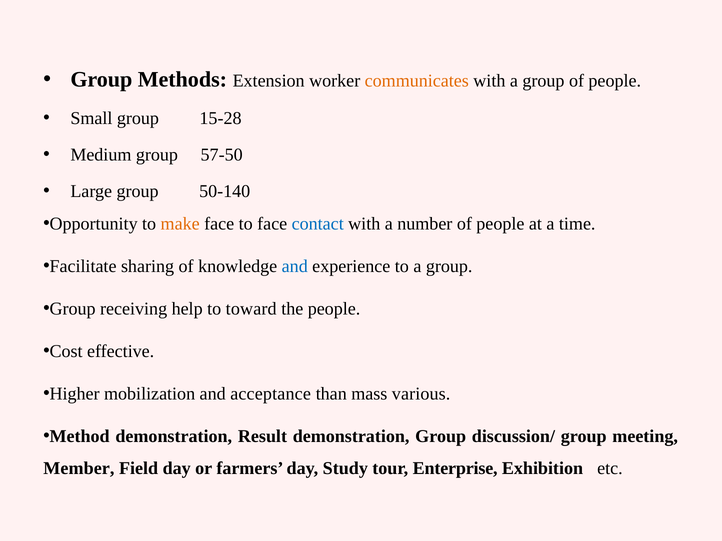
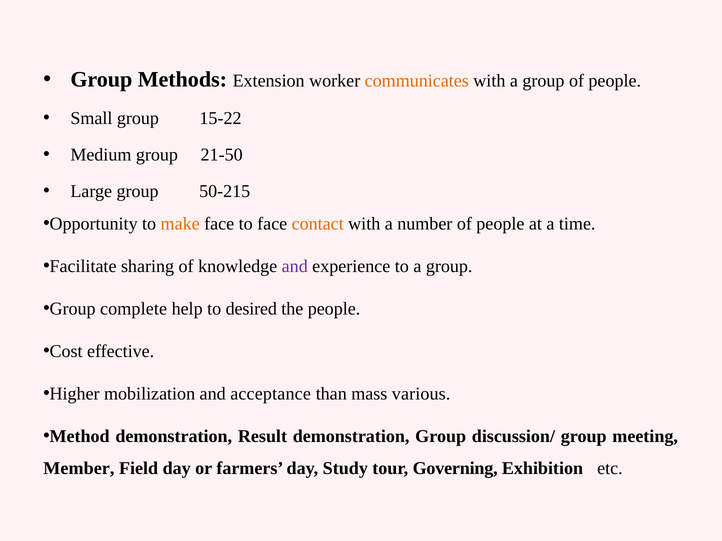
15-28: 15-28 -> 15-22 (221, 118)
57-50: 57-50 -> 21-50 (222, 155)
50-140: 50-140 -> 50-215 (225, 191)
contact colour: blue -> orange (318, 224)
and colour: blue -> purple (295, 266)
receiving: receiving -> complete (134, 309)
toward: toward -> desired (251, 309)
Enterprise: Enterprise -> Governing (455, 469)
